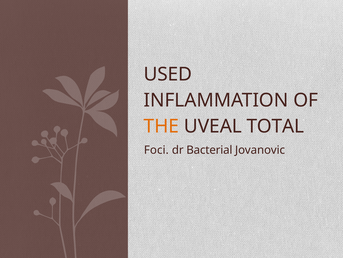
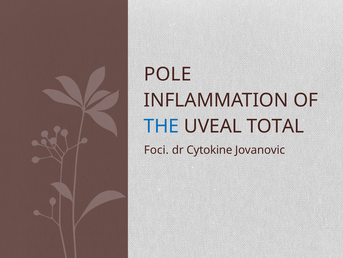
USED: USED -> POLE (168, 74)
THE colour: orange -> blue (161, 126)
Bacterial: Bacterial -> Cytokine (209, 150)
